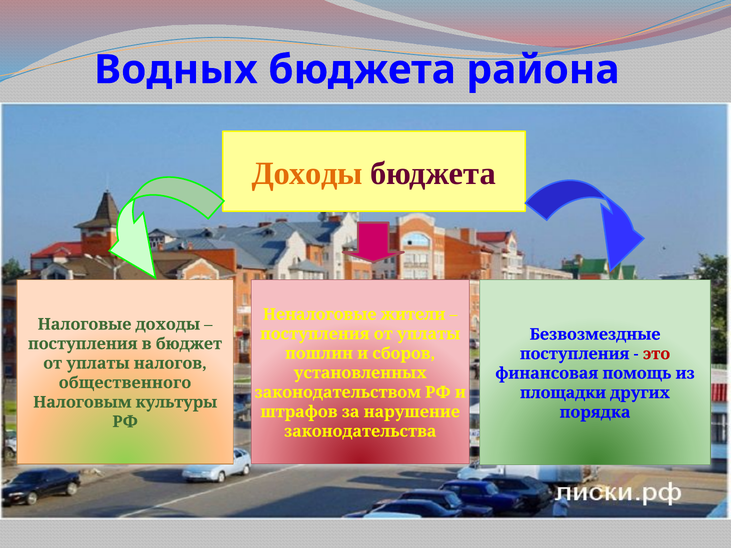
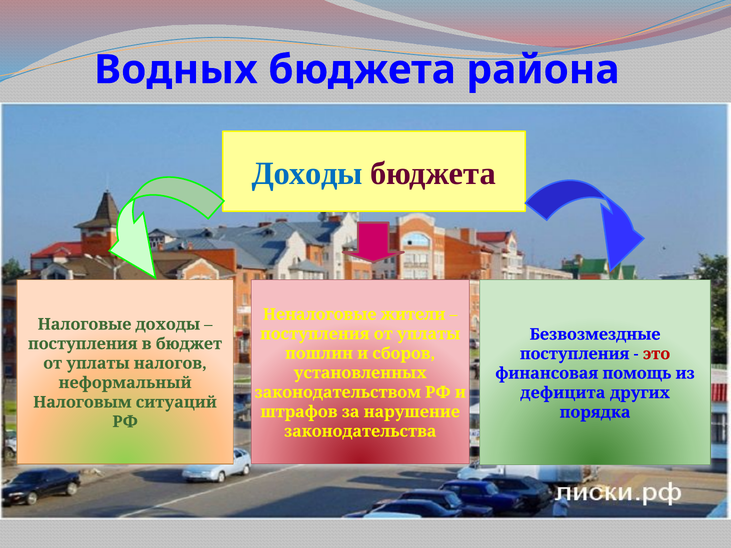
Доходы colour: orange -> blue (307, 174)
общественного: общественного -> неформальный (125, 383)
площадки: площадки -> дефицита (563, 393)
культуры: культуры -> ситуаций (176, 402)
